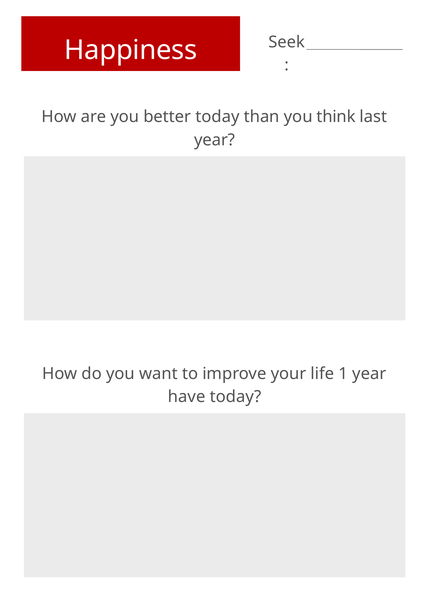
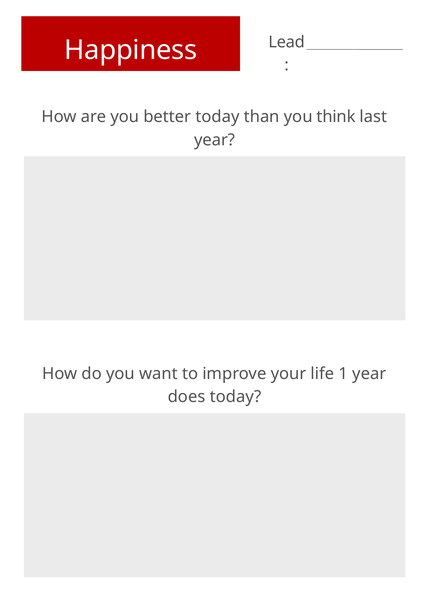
Seek: Seek -> Lead (287, 42)
have: have -> does (187, 397)
